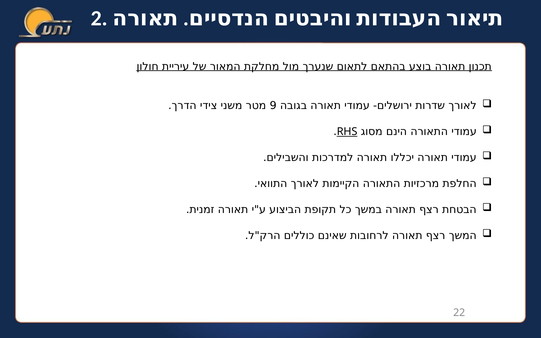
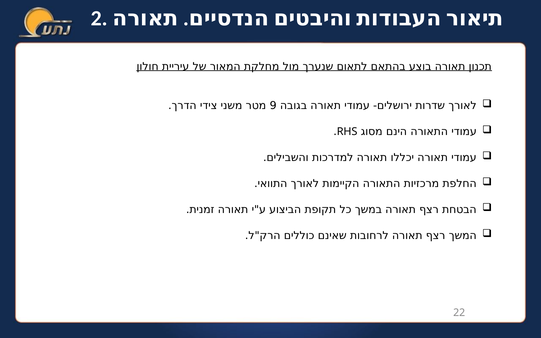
RHS underline: present -> none (347, 132)
